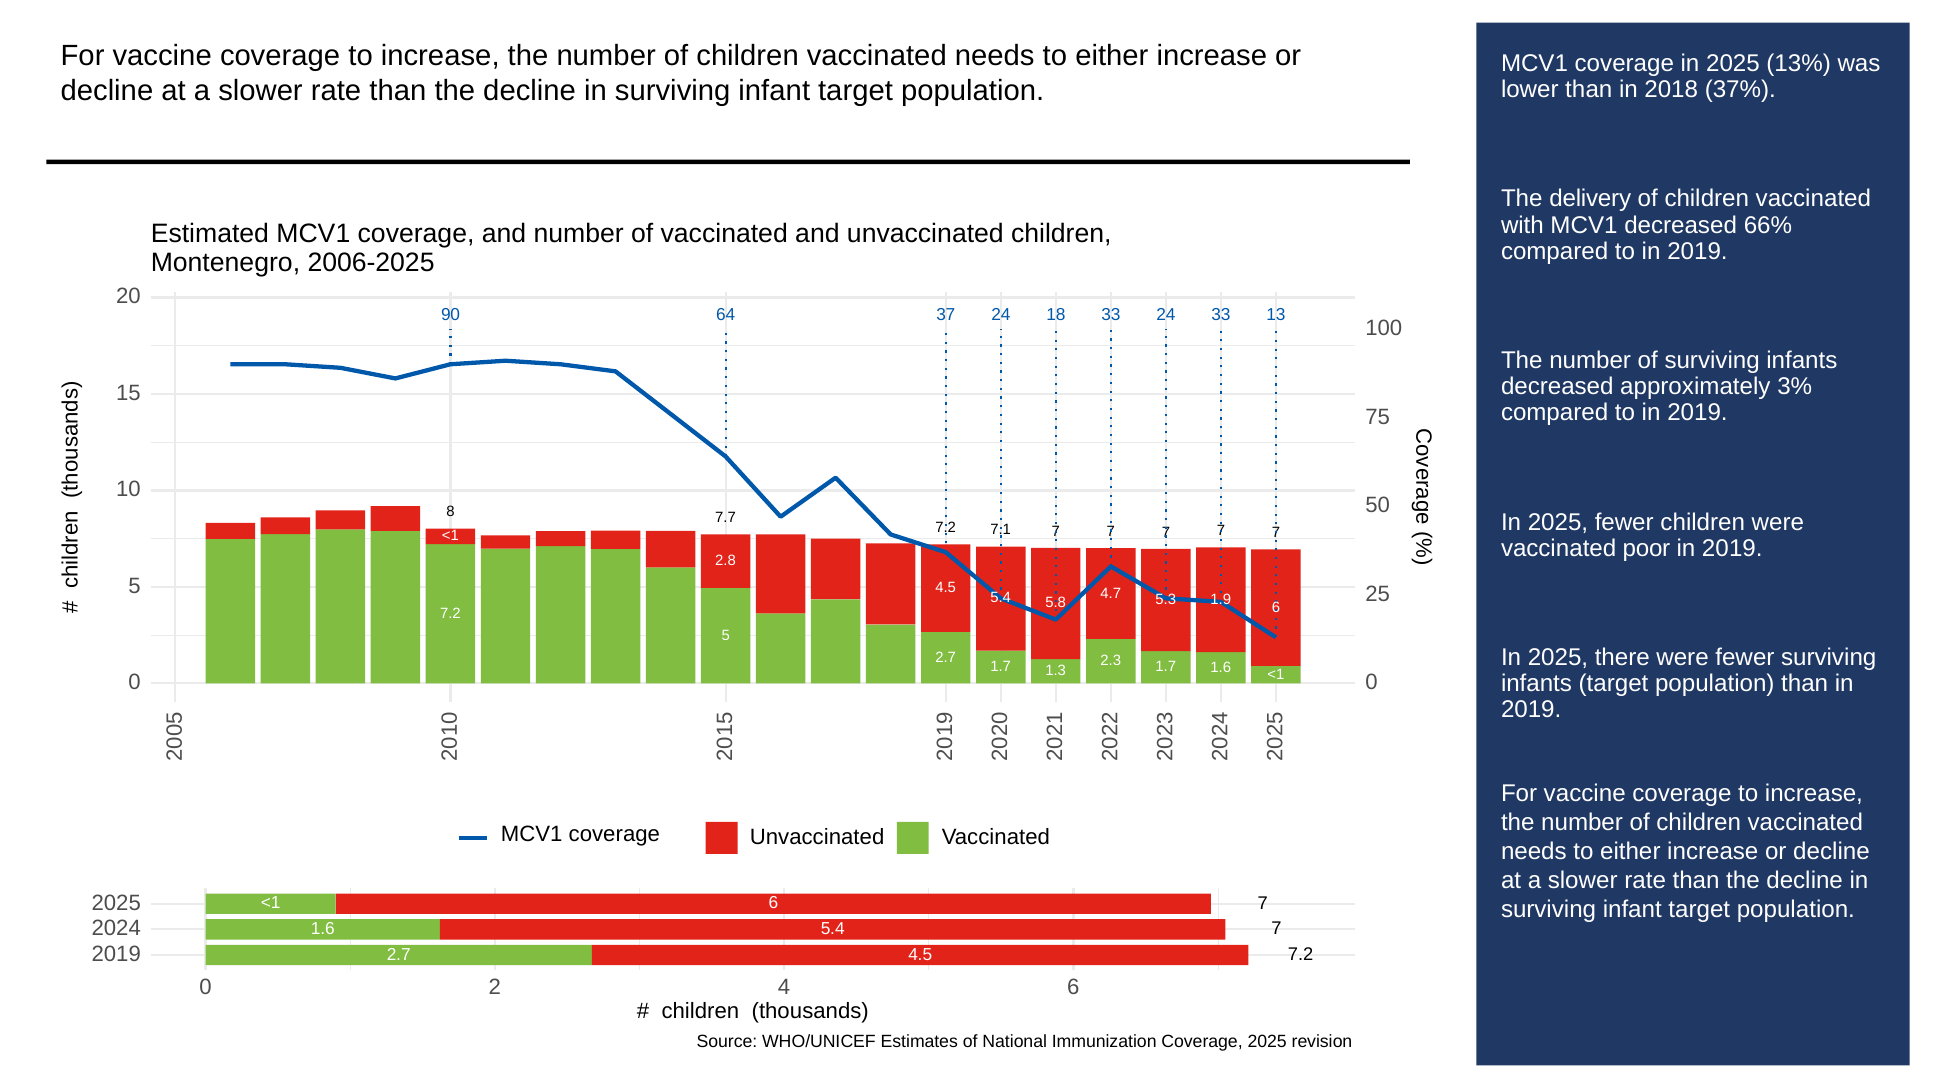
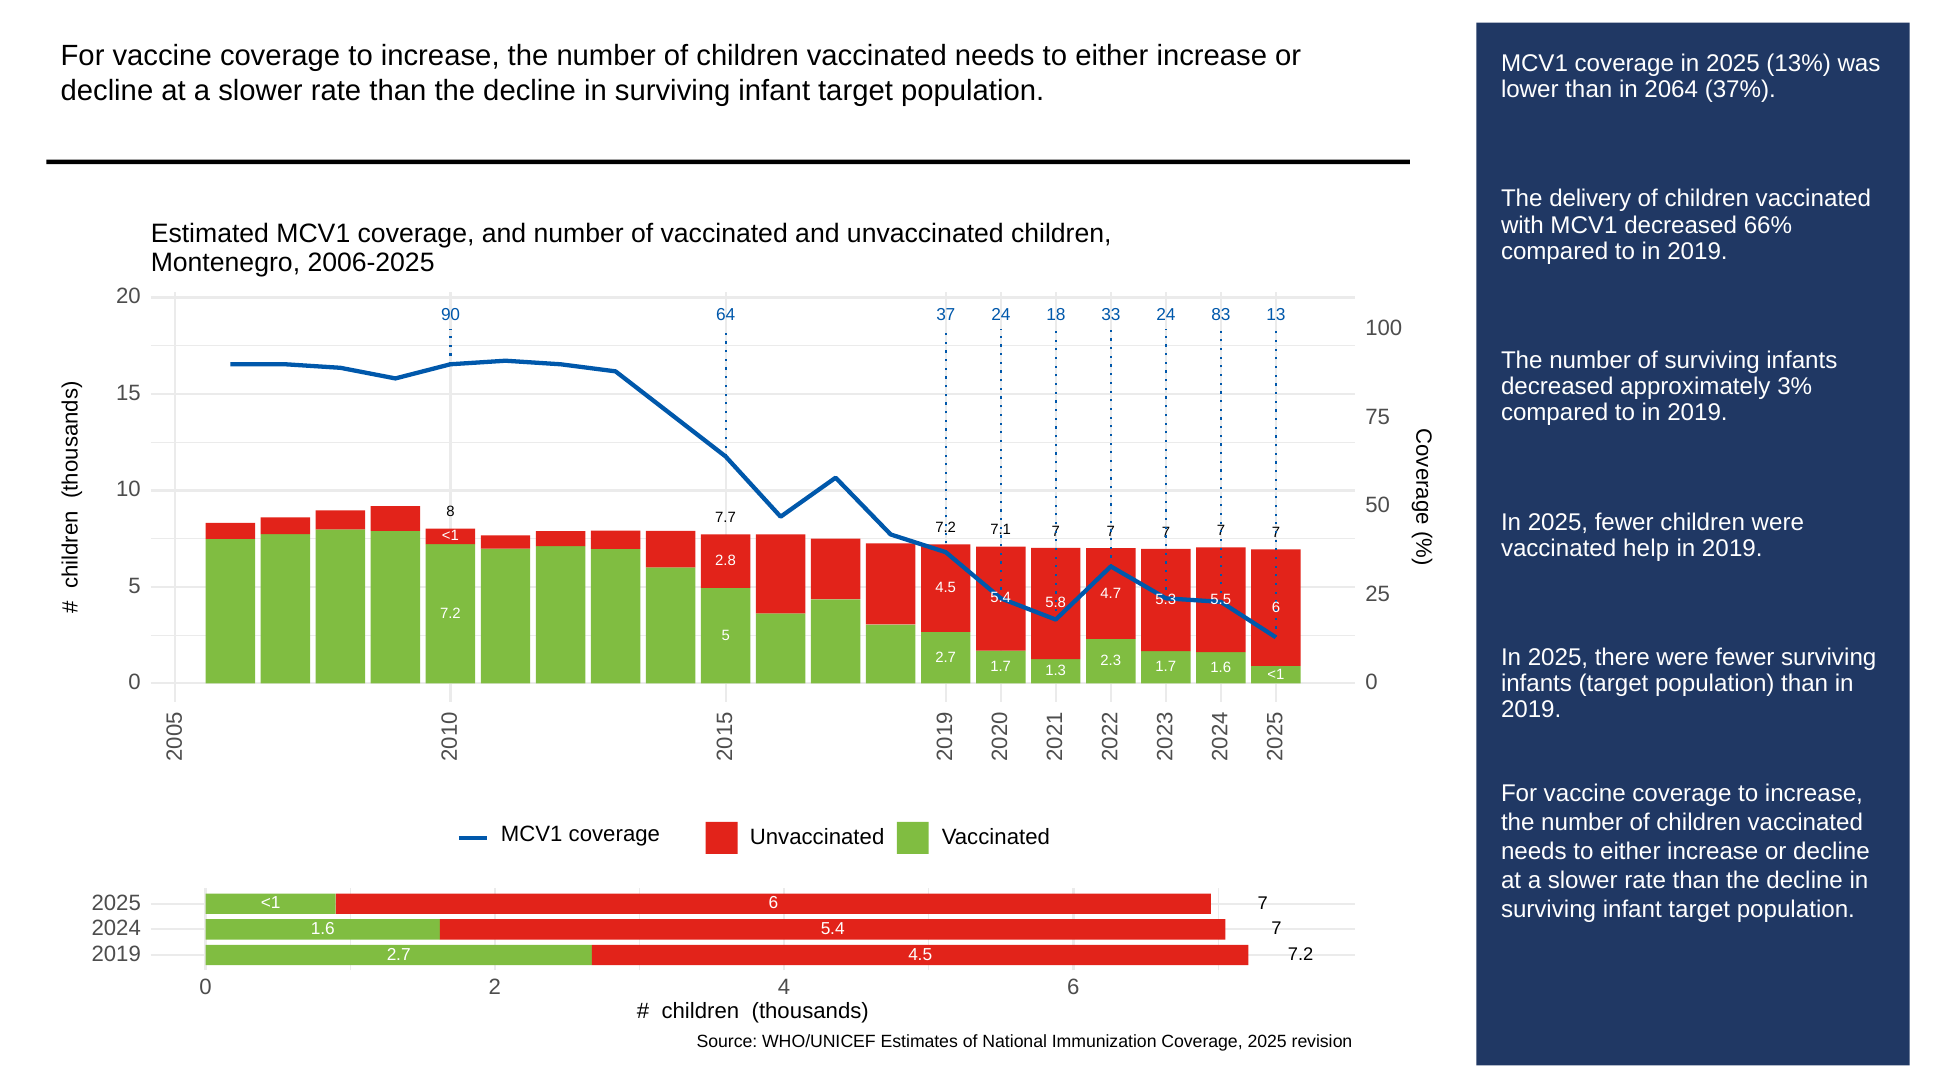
2018: 2018 -> 2064 (1671, 90)
24 33: 33 -> 83 (1221, 315)
poor: poor -> help (1646, 548)
1.9: 1.9 -> 5.5 (1221, 599)
